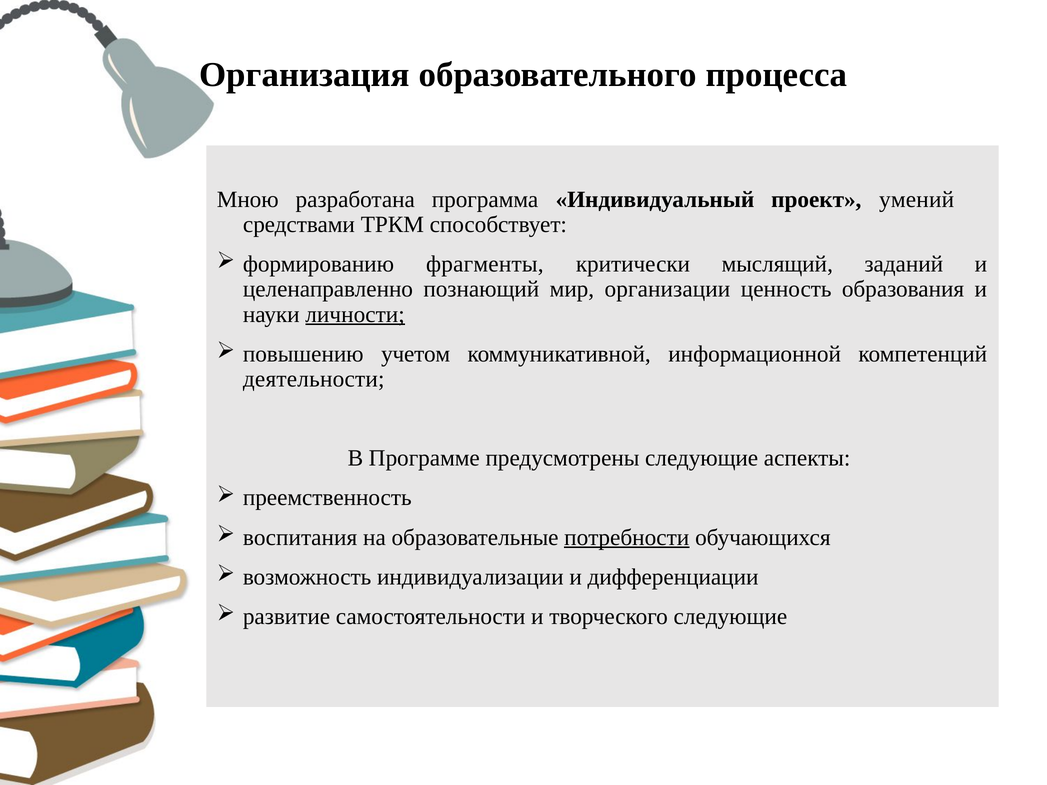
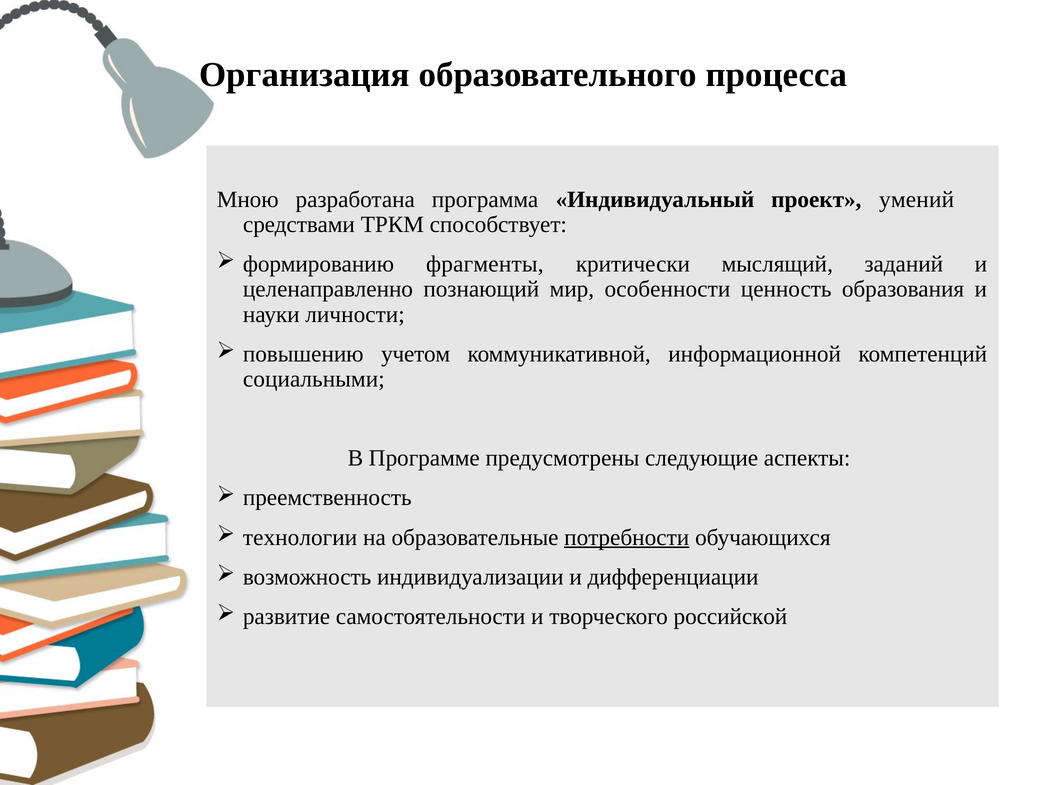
организации: организации -> особенности (667, 289)
личности underline: present -> none (355, 314)
деятельности: деятельности -> социальными (314, 379)
воспитания: воспитания -> технологии (300, 538)
творческого следующие: следующие -> российской (730, 617)
